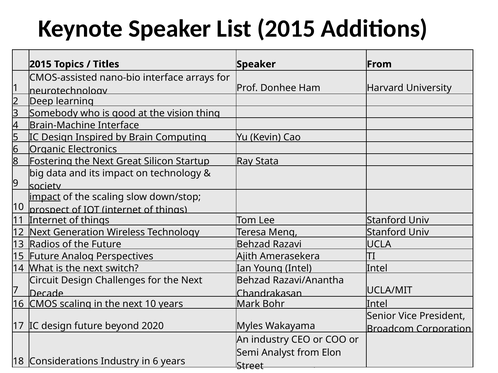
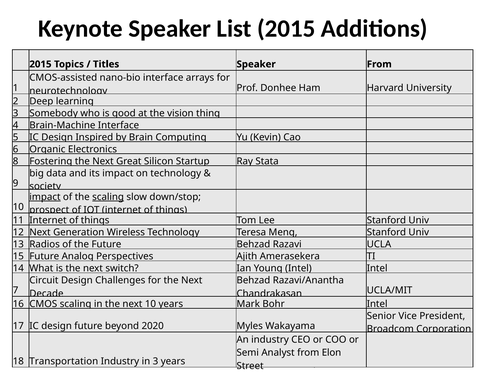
scaling underline: none -> present (108, 197)
Considerations: Considerations -> Transportation (64, 362)
in 6: 6 -> 3 (155, 362)
